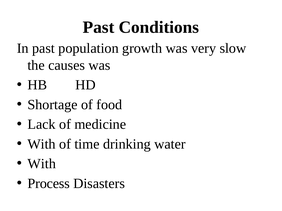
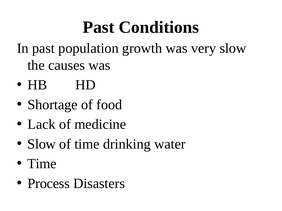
With: With -> Slow (42, 144)
With: With -> Time (42, 164)
